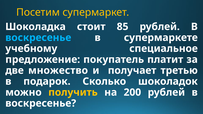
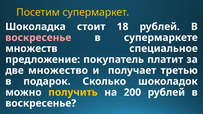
85: 85 -> 18 (123, 27)
воскресенье colour: light blue -> pink (38, 38)
учебному: учебному -> множеств (31, 49)
